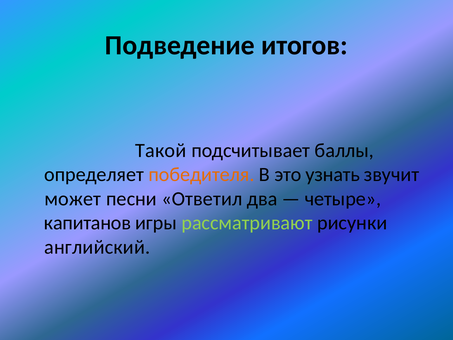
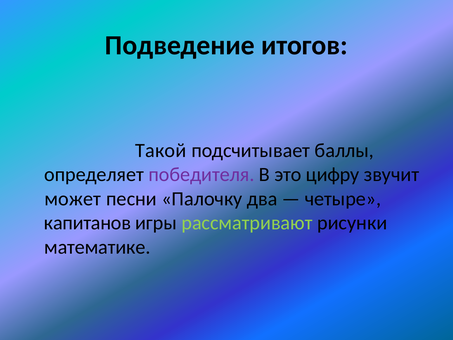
победителя colour: orange -> purple (201, 174)
узнать: узнать -> цифру (333, 174)
Ответил: Ответил -> Палочку (202, 199)
английский: английский -> математике (97, 247)
